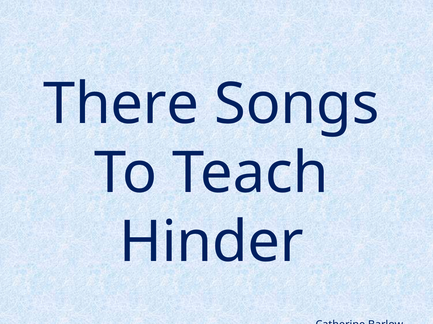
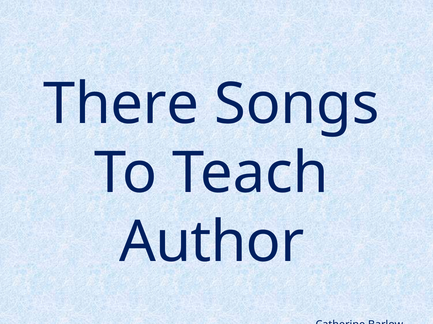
Hinder: Hinder -> Author (212, 243)
